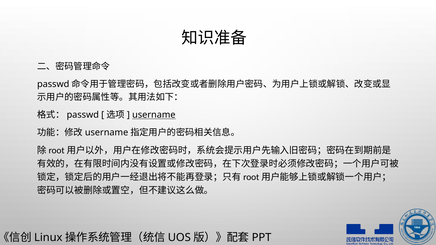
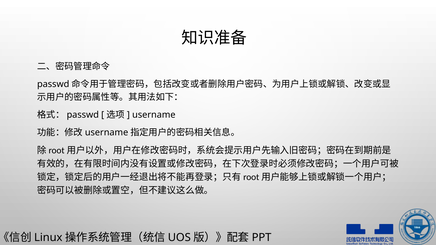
username underline: present -> none (154, 115)
